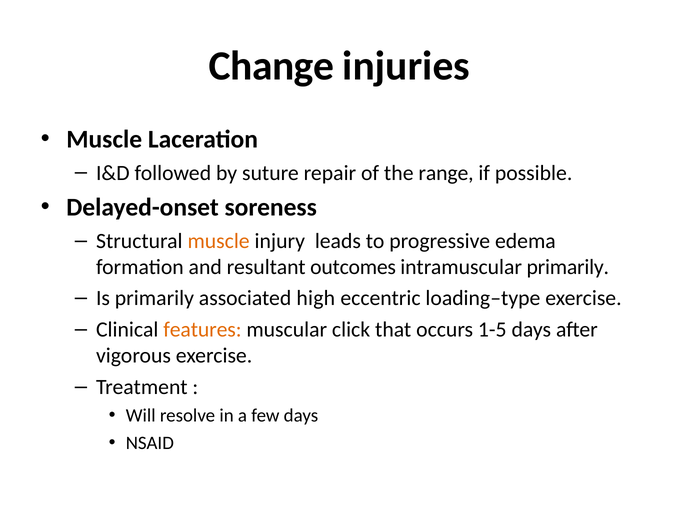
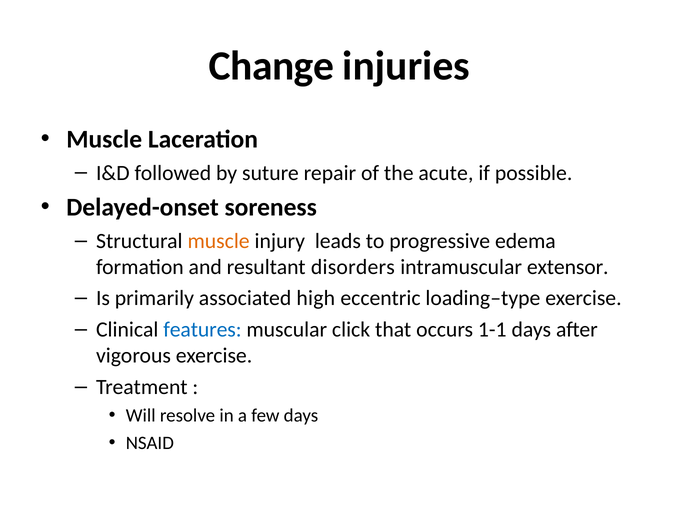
range: range -> acute (446, 173)
outcomes: outcomes -> disorders (353, 267)
intramuscular primarily: primarily -> extensor (568, 267)
features colour: orange -> blue (202, 330)
1-5: 1-5 -> 1-1 (492, 330)
